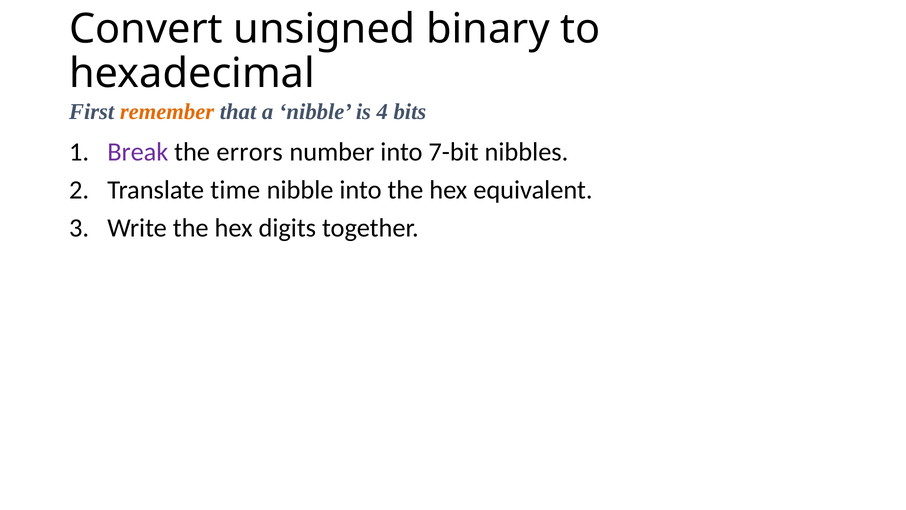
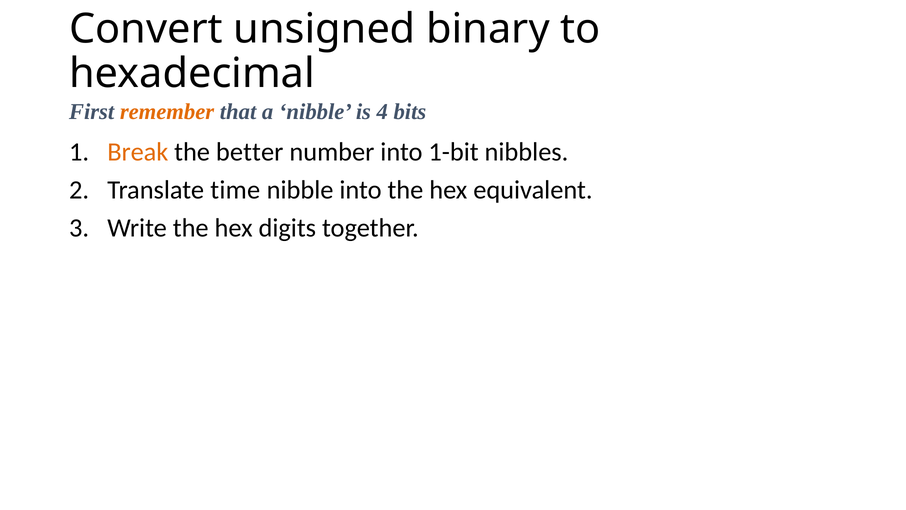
Break colour: purple -> orange (138, 152)
errors: errors -> better (250, 152)
7-bit: 7-bit -> 1-bit (454, 152)
